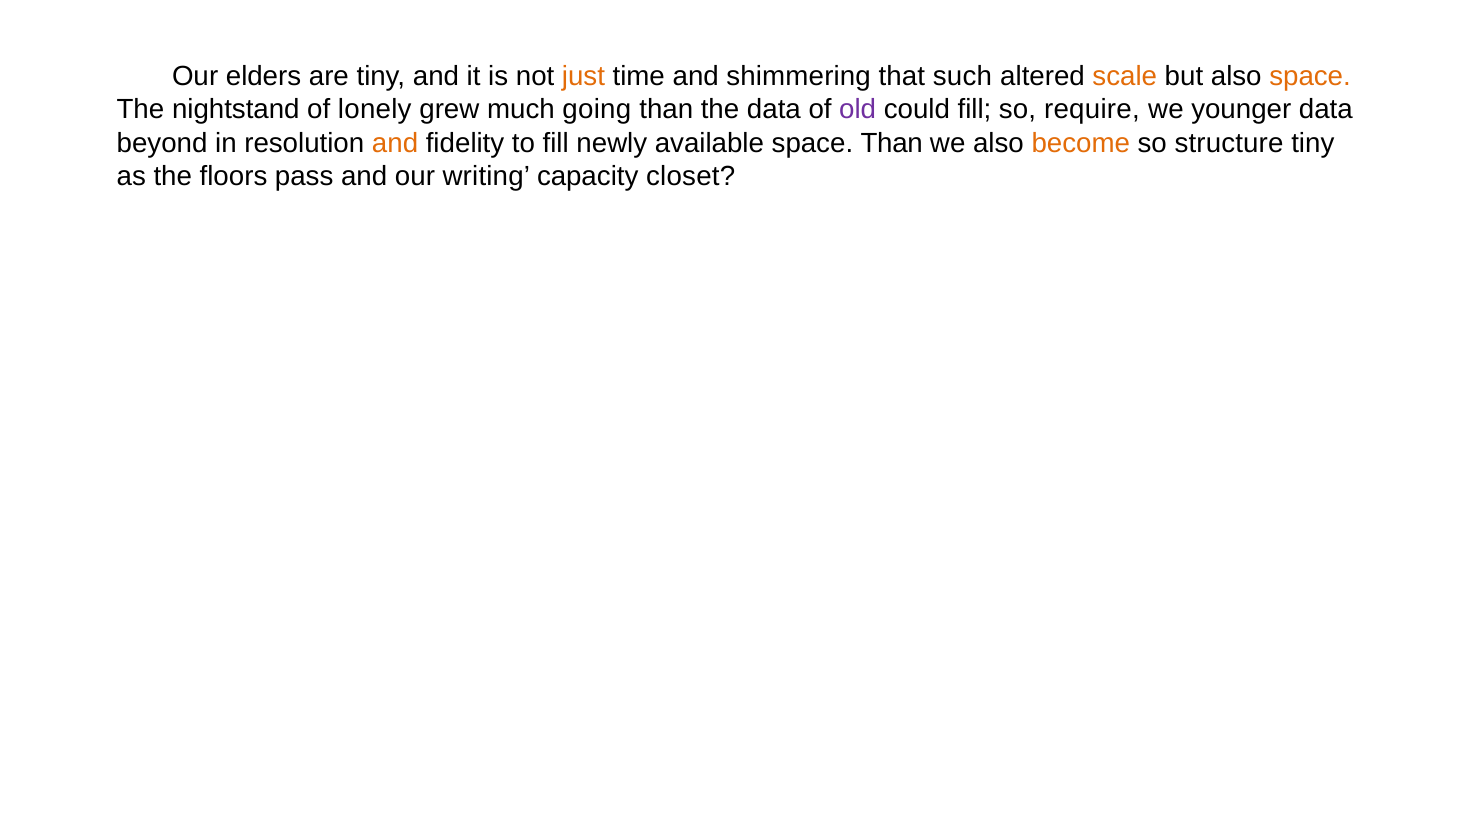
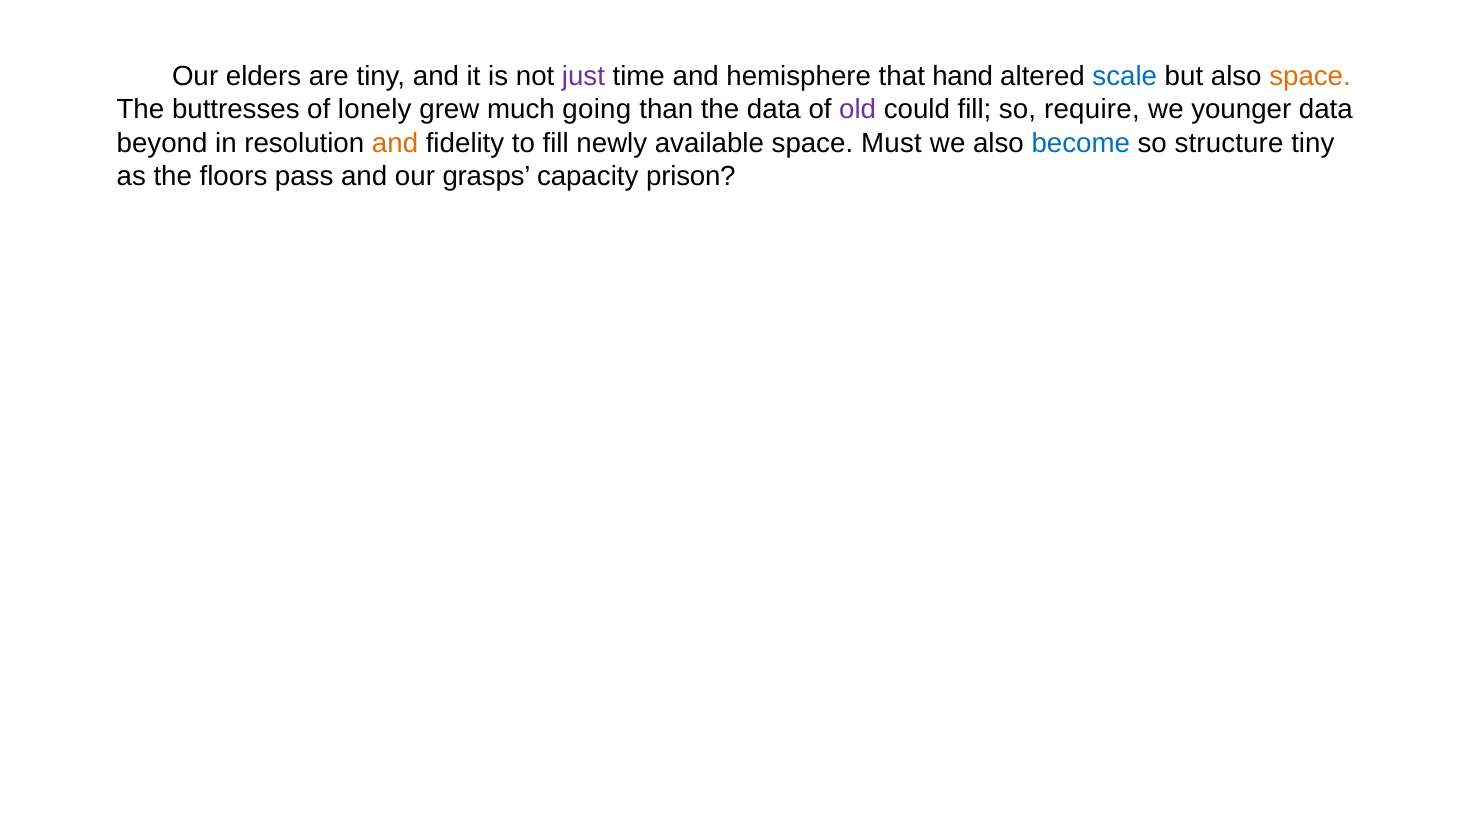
just colour: orange -> purple (583, 77)
shimmering: shimmering -> hemisphere (799, 77)
such: such -> hand (963, 77)
scale colour: orange -> blue (1125, 77)
nightstand: nightstand -> buttresses (236, 110)
space Than: Than -> Must (891, 143)
become colour: orange -> blue (1081, 143)
writing: writing -> grasps (487, 176)
closet: closet -> prison (691, 176)
